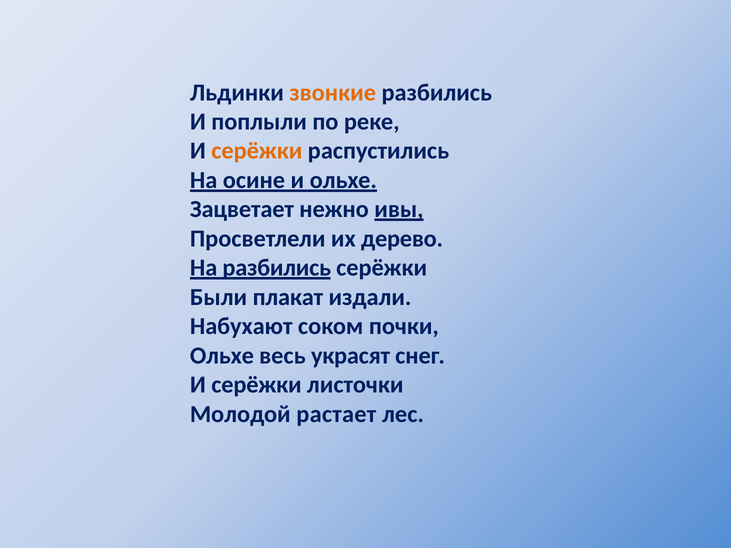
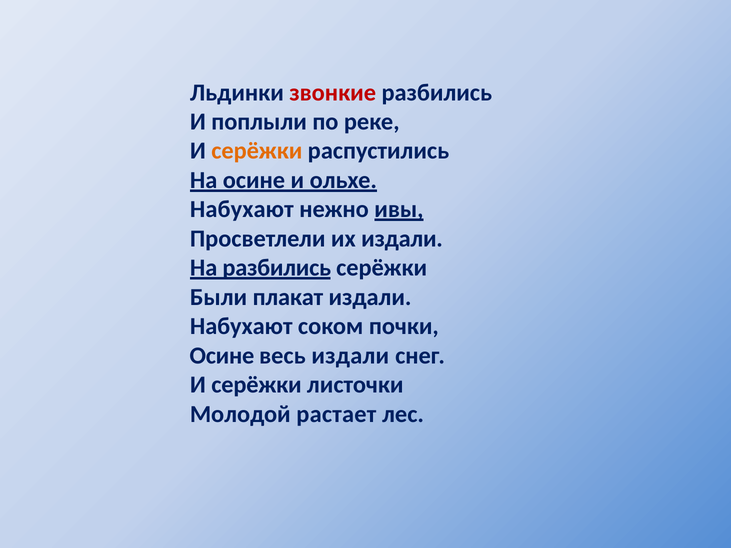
звонкие colour: orange -> red (333, 93)
Зацветает: Зацветает -> Набухают (242, 210)
их дерево: дерево -> издали (402, 239)
Ольхе: Ольхе -> Осине (222, 356)
весь украсят: украсят -> издали (350, 356)
